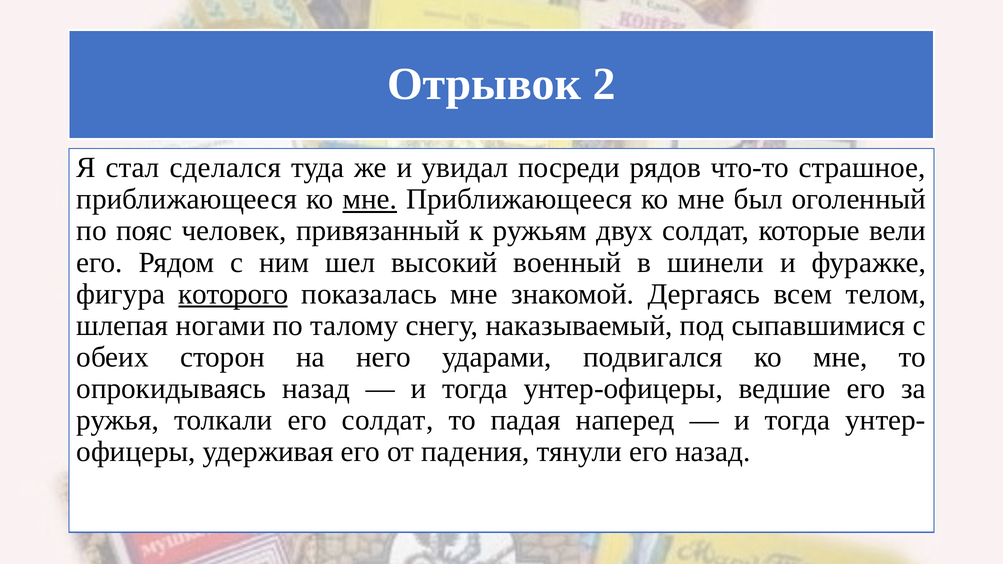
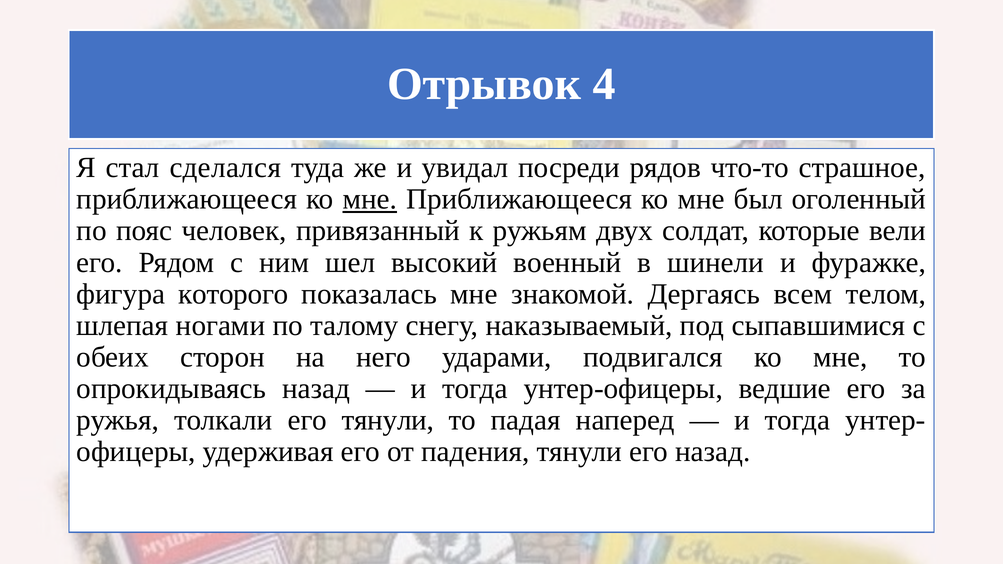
2: 2 -> 4 (604, 84)
которого underline: present -> none (233, 294)
его солдат: солдат -> тянули (388, 420)
